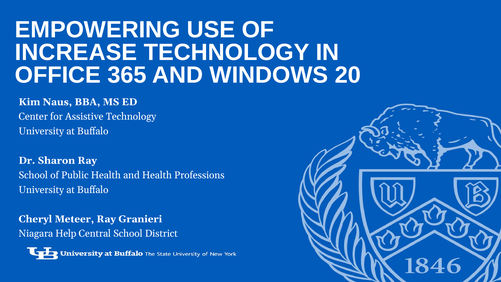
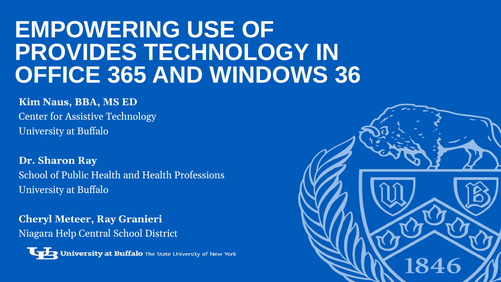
INCREASE: INCREASE -> PROVIDES (76, 52)
20: 20 -> 36 (348, 75)
